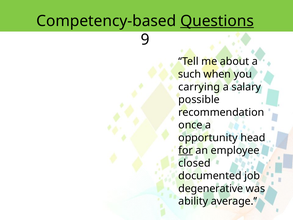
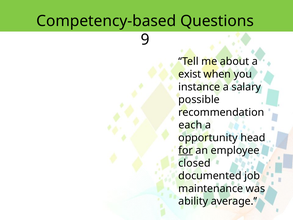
Questions underline: present -> none (217, 21)
such: such -> exist (190, 74)
carrying: carrying -> instance (199, 87)
once: once -> each (190, 125)
degenerative: degenerative -> maintenance (211, 188)
